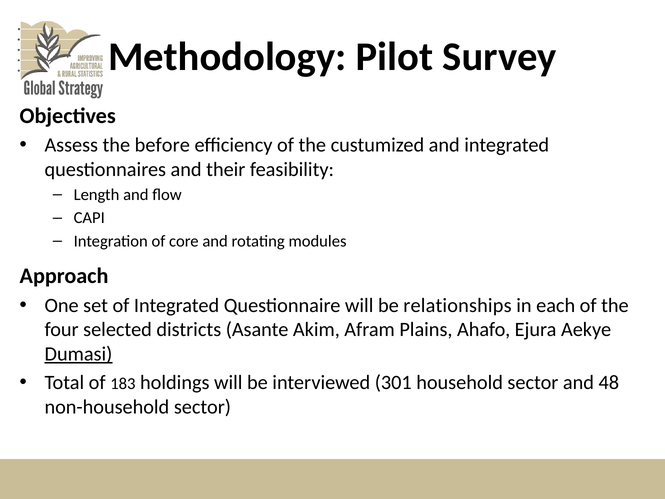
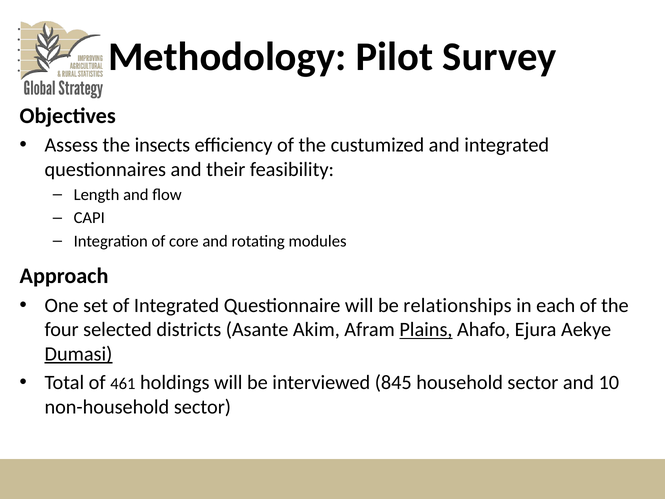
before: before -> insects (162, 145)
Plains underline: none -> present (426, 330)
183: 183 -> 461 (123, 384)
301: 301 -> 845 (393, 382)
48: 48 -> 10 (609, 382)
